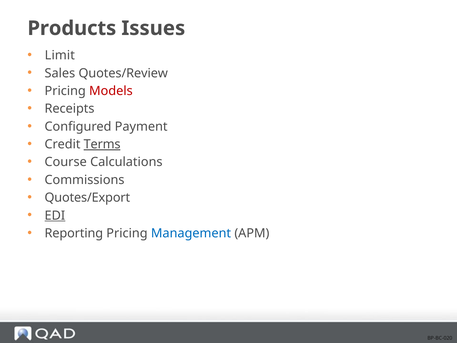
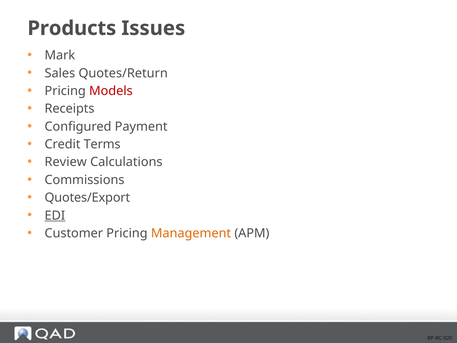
Limit: Limit -> Mark (60, 55)
Quotes/Review: Quotes/Review -> Quotes/Return (123, 73)
Terms underline: present -> none (102, 144)
Course: Course -> Review (66, 162)
Reporting: Reporting -> Customer (74, 233)
Management colour: blue -> orange (191, 233)
